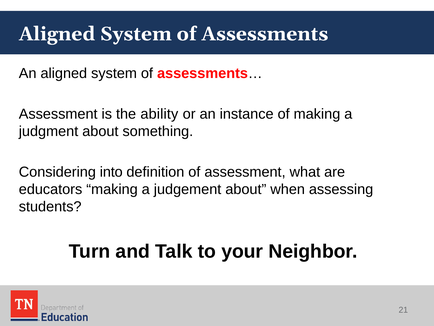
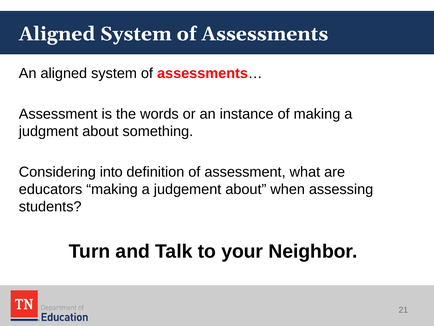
ability: ability -> words (159, 114)
